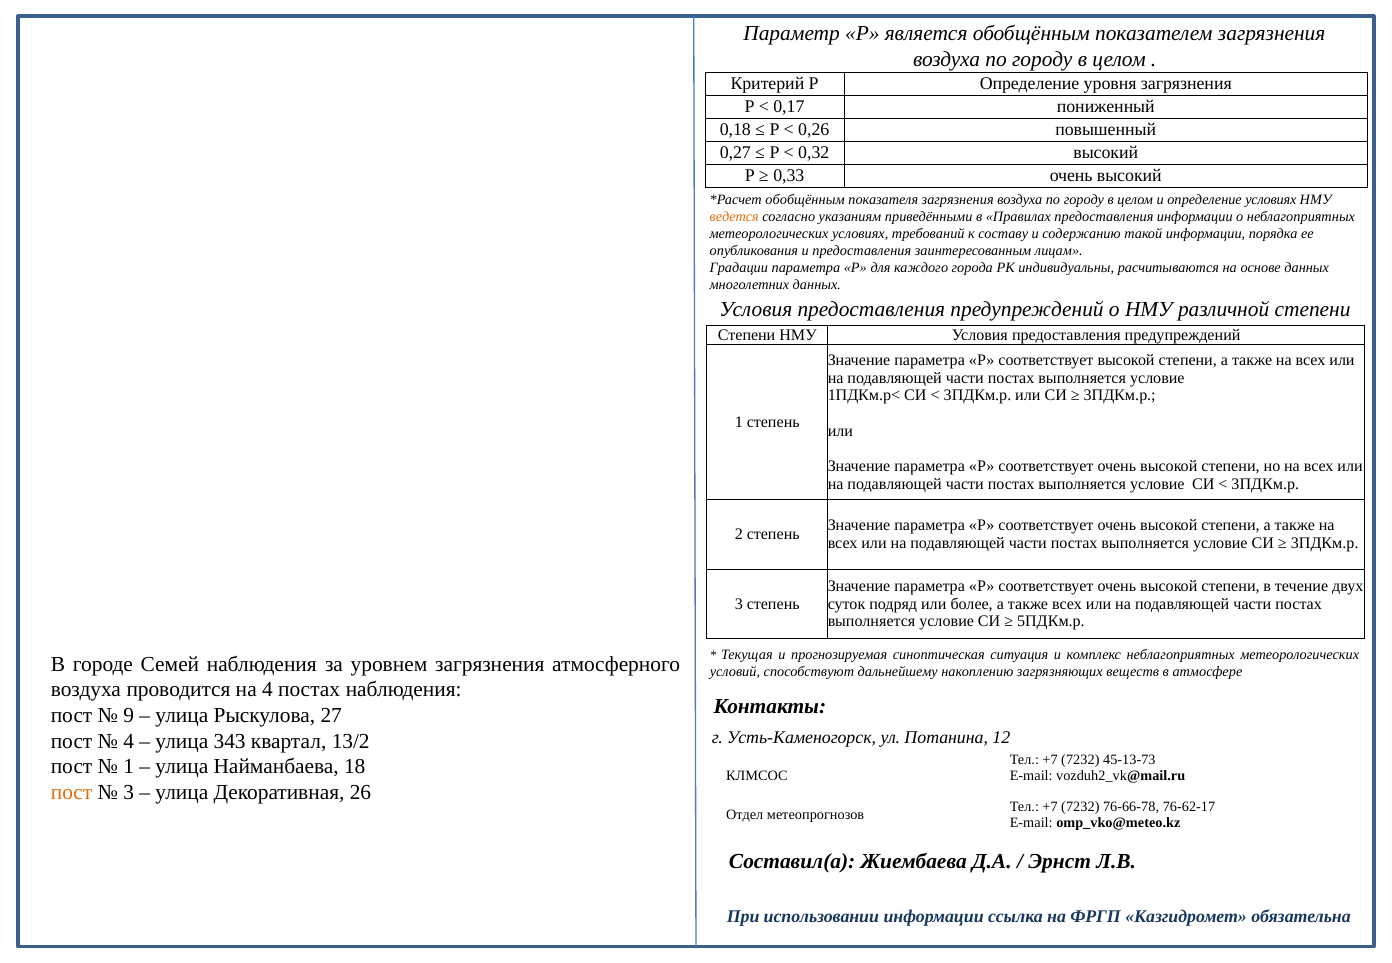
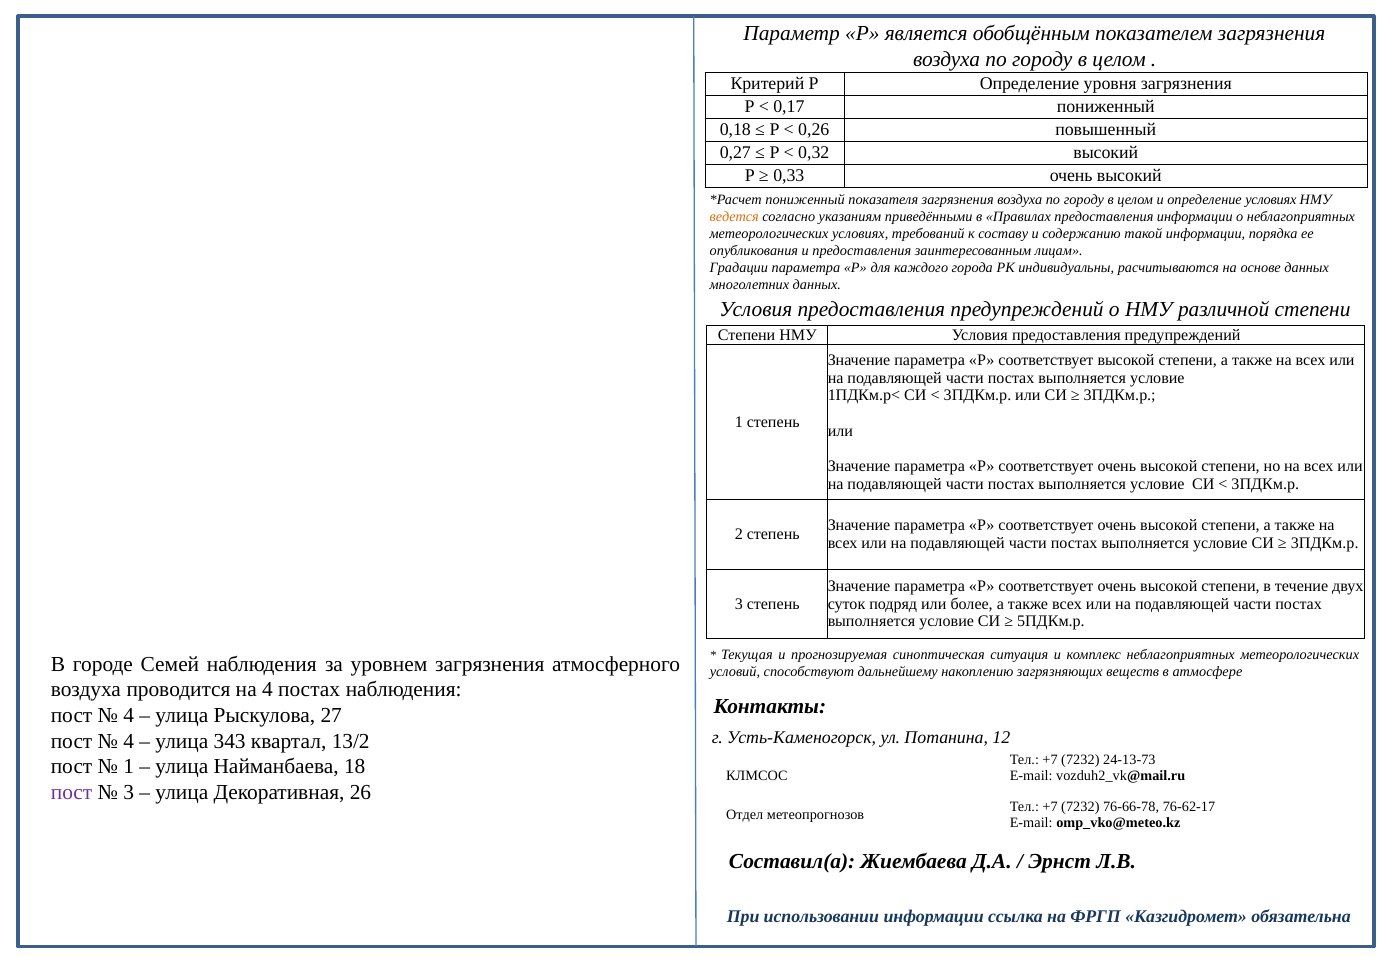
обобщённым: обобщённым -> пониженный (805, 200)
9: 9 -> 4 (129, 716)
45-13-73: 45-13-73 -> 24-13-73 (1129, 760)
пост colour: orange -> purple (72, 793)
